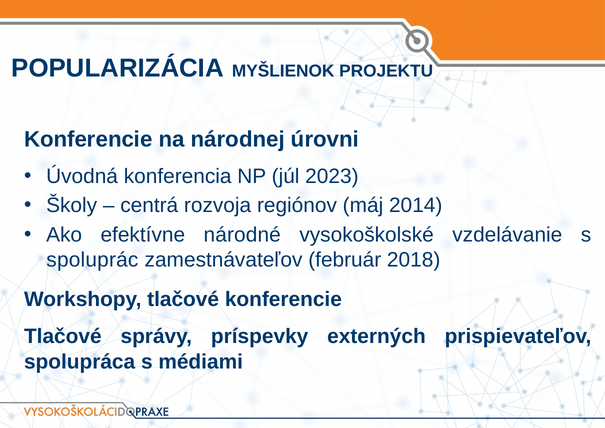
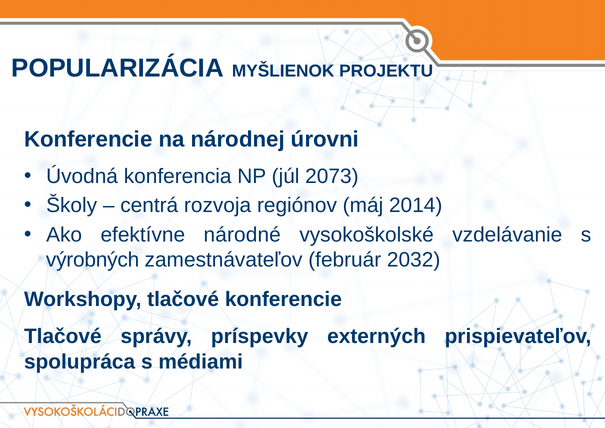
2023: 2023 -> 2073 (332, 176)
spoluprác: spoluprác -> výrobných (93, 260)
2018: 2018 -> 2032 (414, 260)
